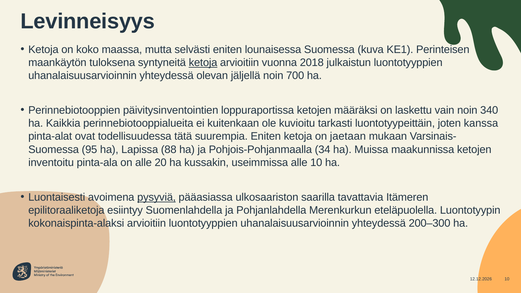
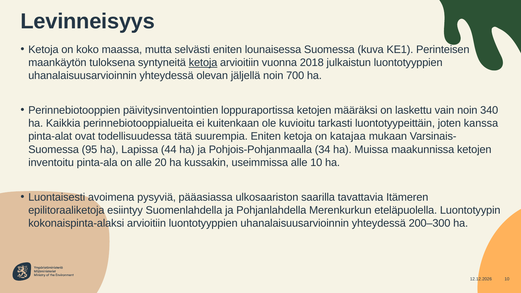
jaetaan: jaetaan -> katajaa (348, 136)
88: 88 -> 44 (169, 149)
pysyviä underline: present -> none (157, 197)
